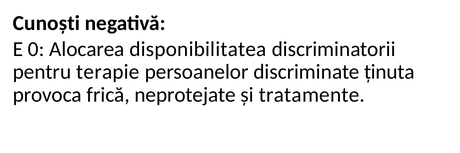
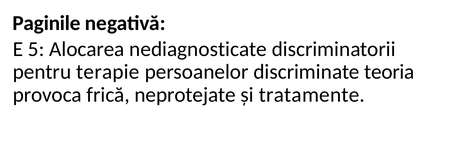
Cunoști: Cunoști -> Paginile (47, 23)
0: 0 -> 5 (36, 49)
disponibilitatea: disponibilitatea -> nediagnosticate (198, 49)
ținuta: ținuta -> teoria (389, 72)
